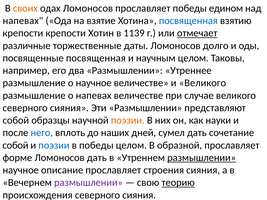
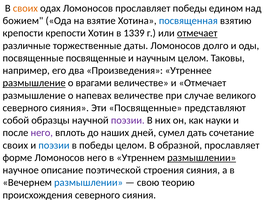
напевах: напевах -> божием (23, 21)
1139: 1139 -> 1339 (134, 33)
посвященные посвященная: посвященная -> посвященные (96, 58)
два Размышлении: Размышлении -> Произведения (125, 71)
размышление underline: none -> present (34, 83)
о научное: научное -> врагами (94, 83)
и Великого: Великого -> Отмечает (203, 83)
Эти Размышлении: Размышлении -> Посвященные (145, 108)
поэзии colour: orange -> purple (128, 120)
него colour: blue -> purple (42, 133)
собой: собой -> своих (15, 145)
Ломоносов дать: дать -> него (97, 158)
описание прославляет: прославляет -> поэтической (113, 170)
размышлении colour: purple -> blue (89, 183)
теорию underline: present -> none (178, 183)
